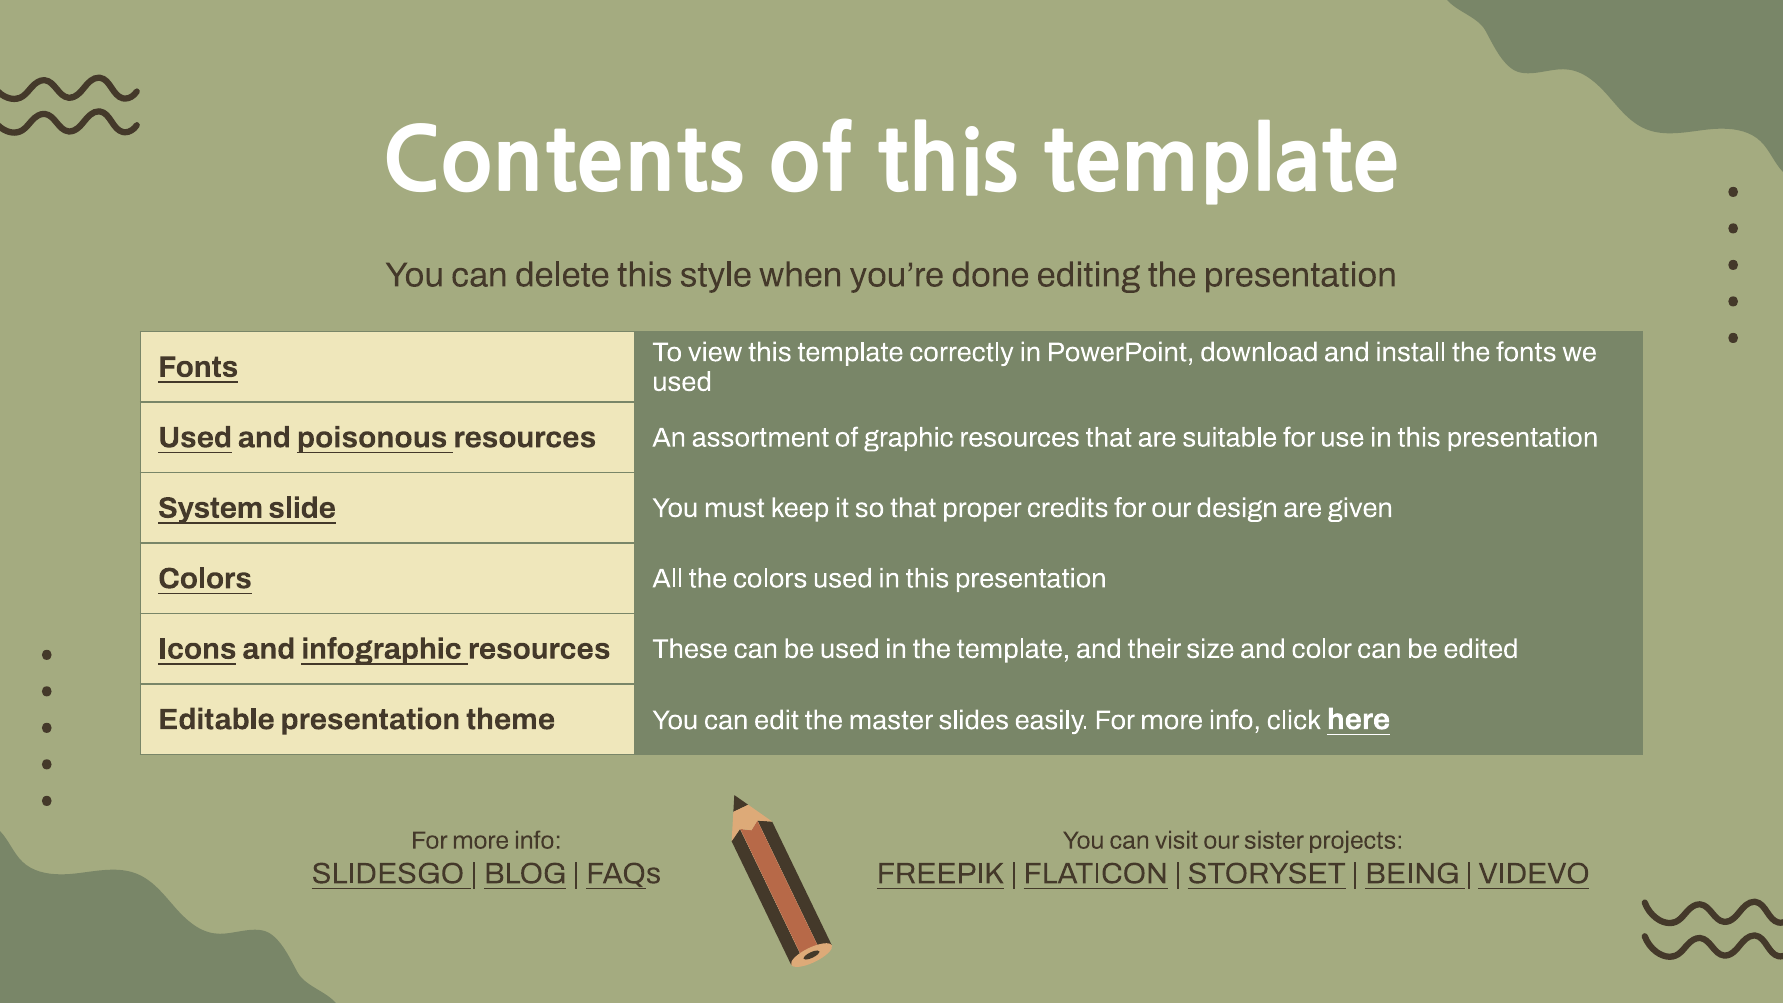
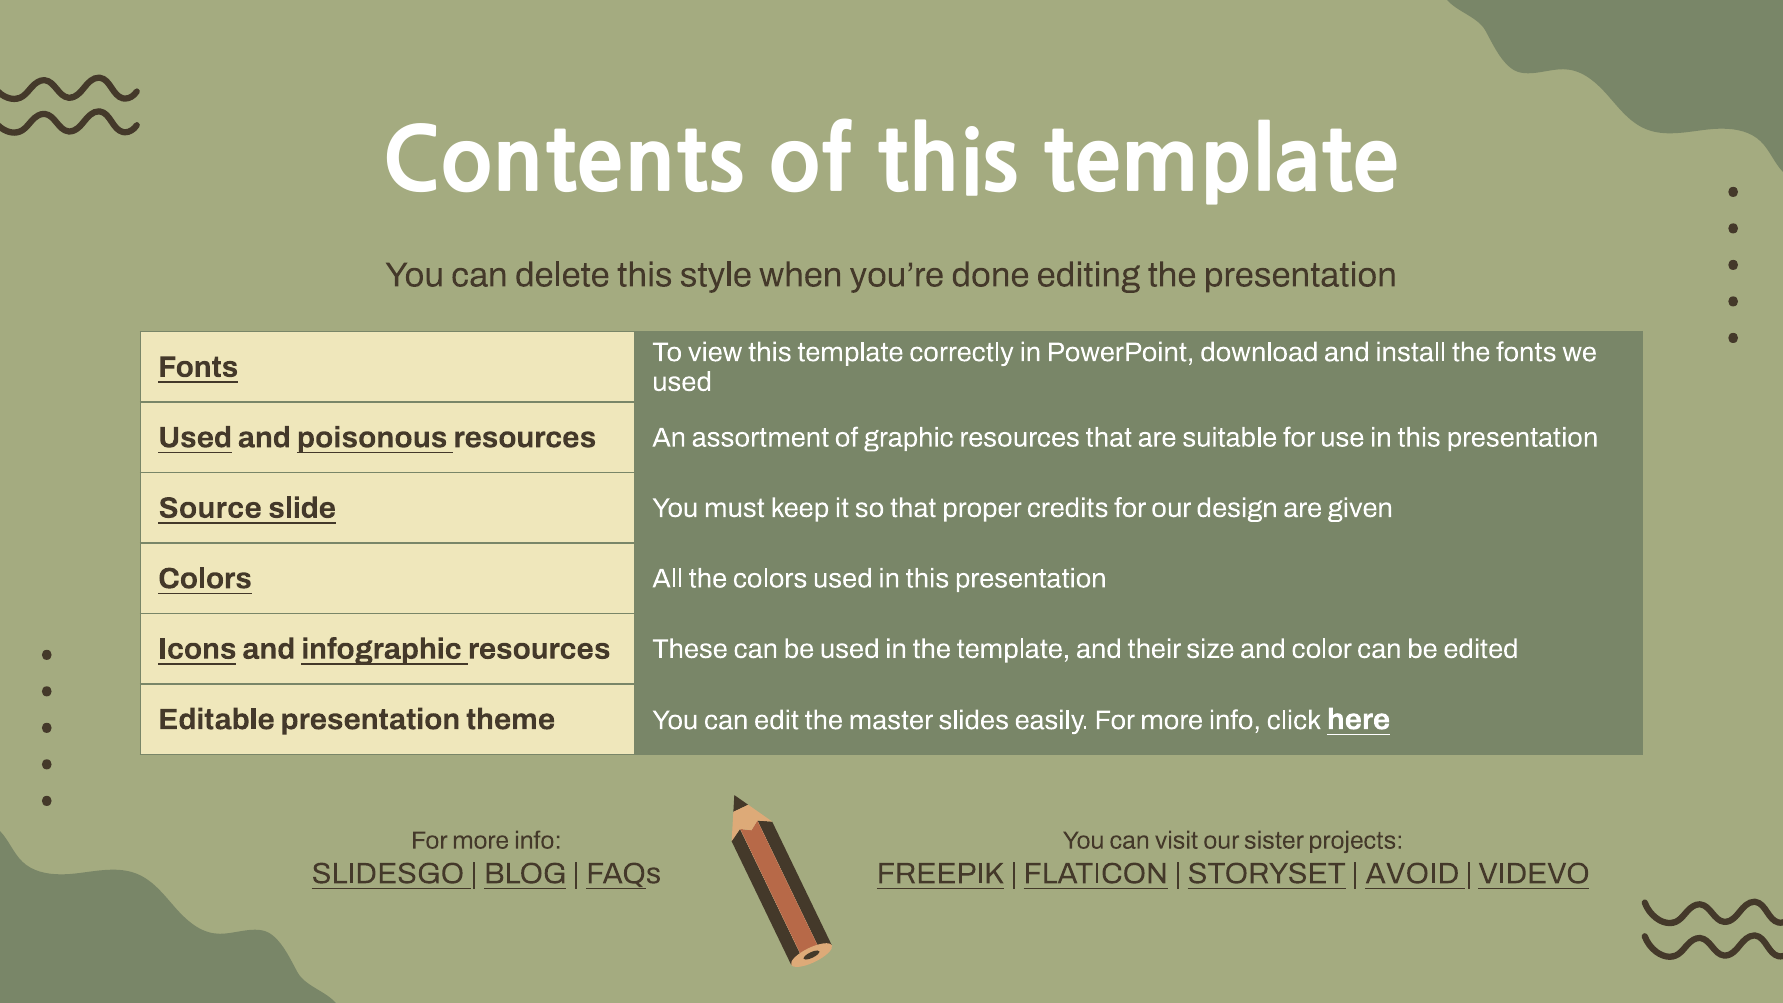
System: System -> Source (210, 508)
BEING: BEING -> AVOID (1412, 873)
